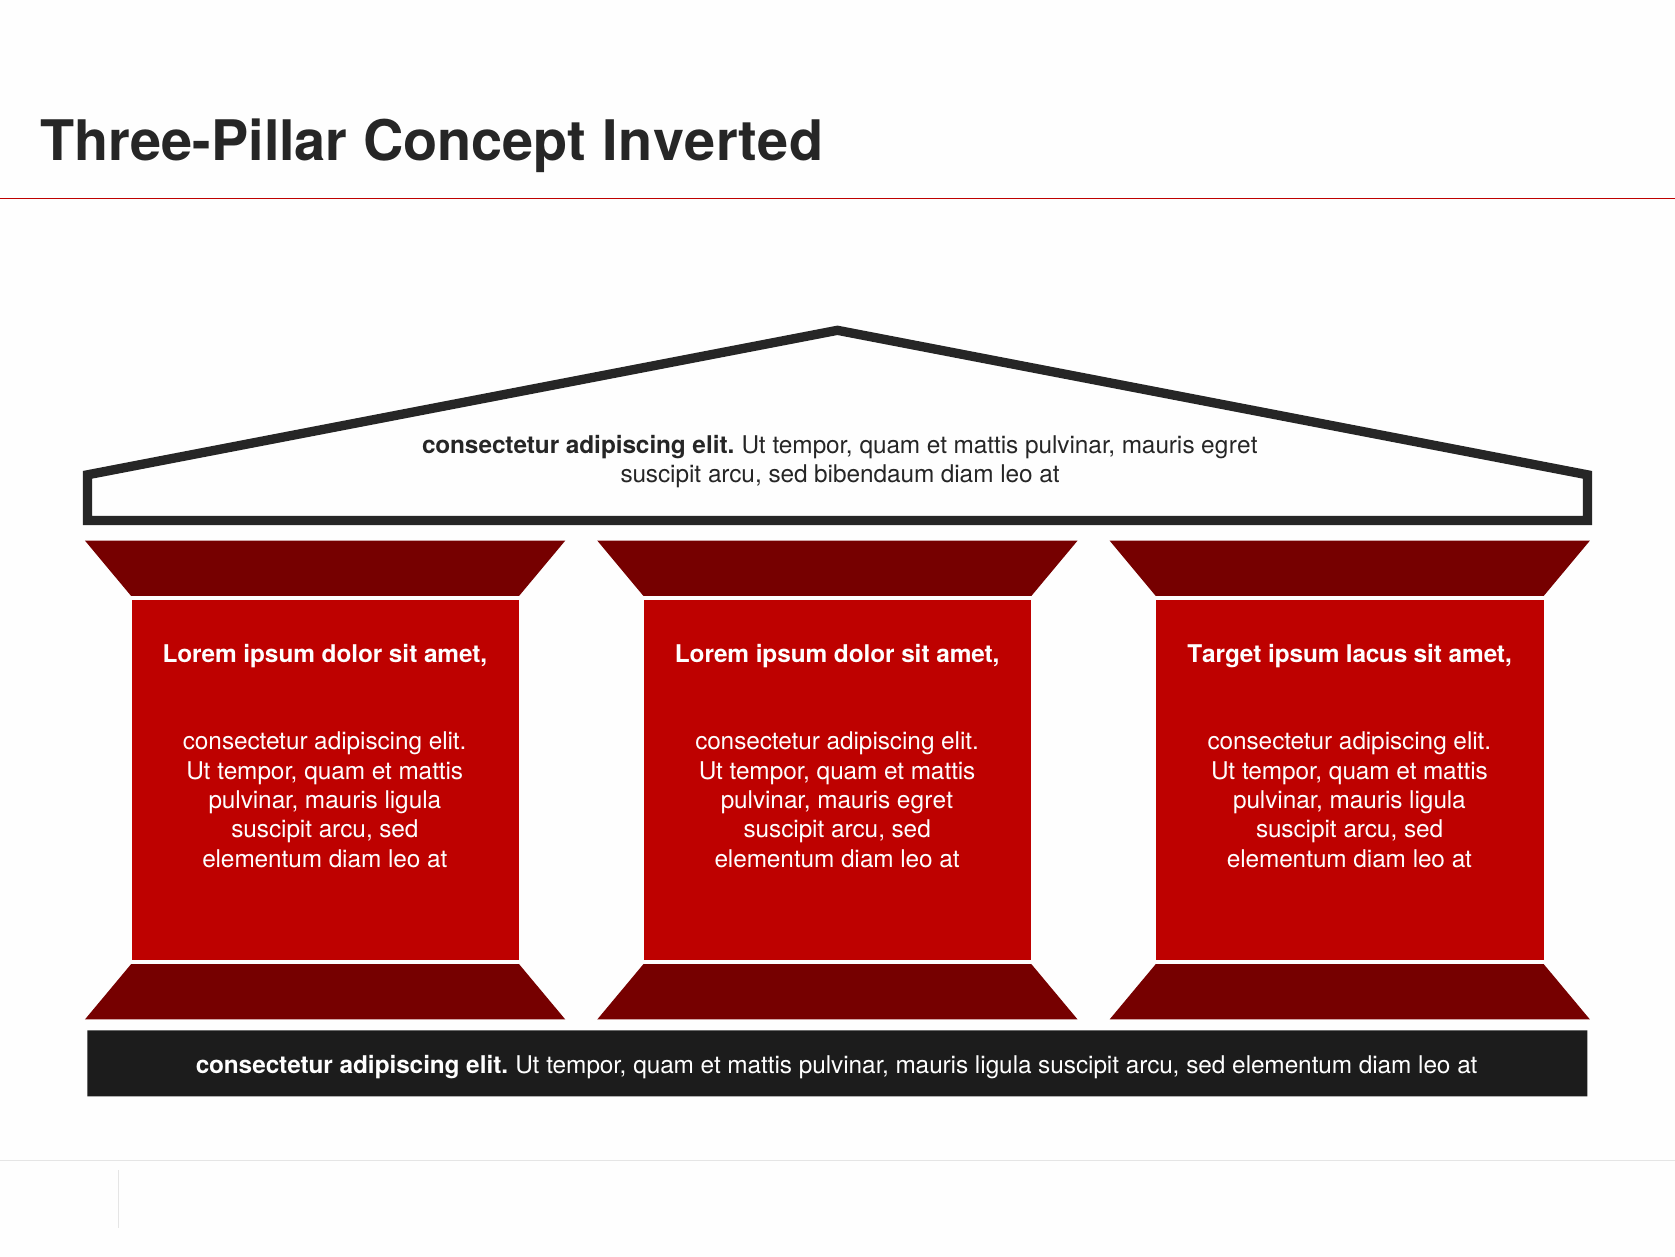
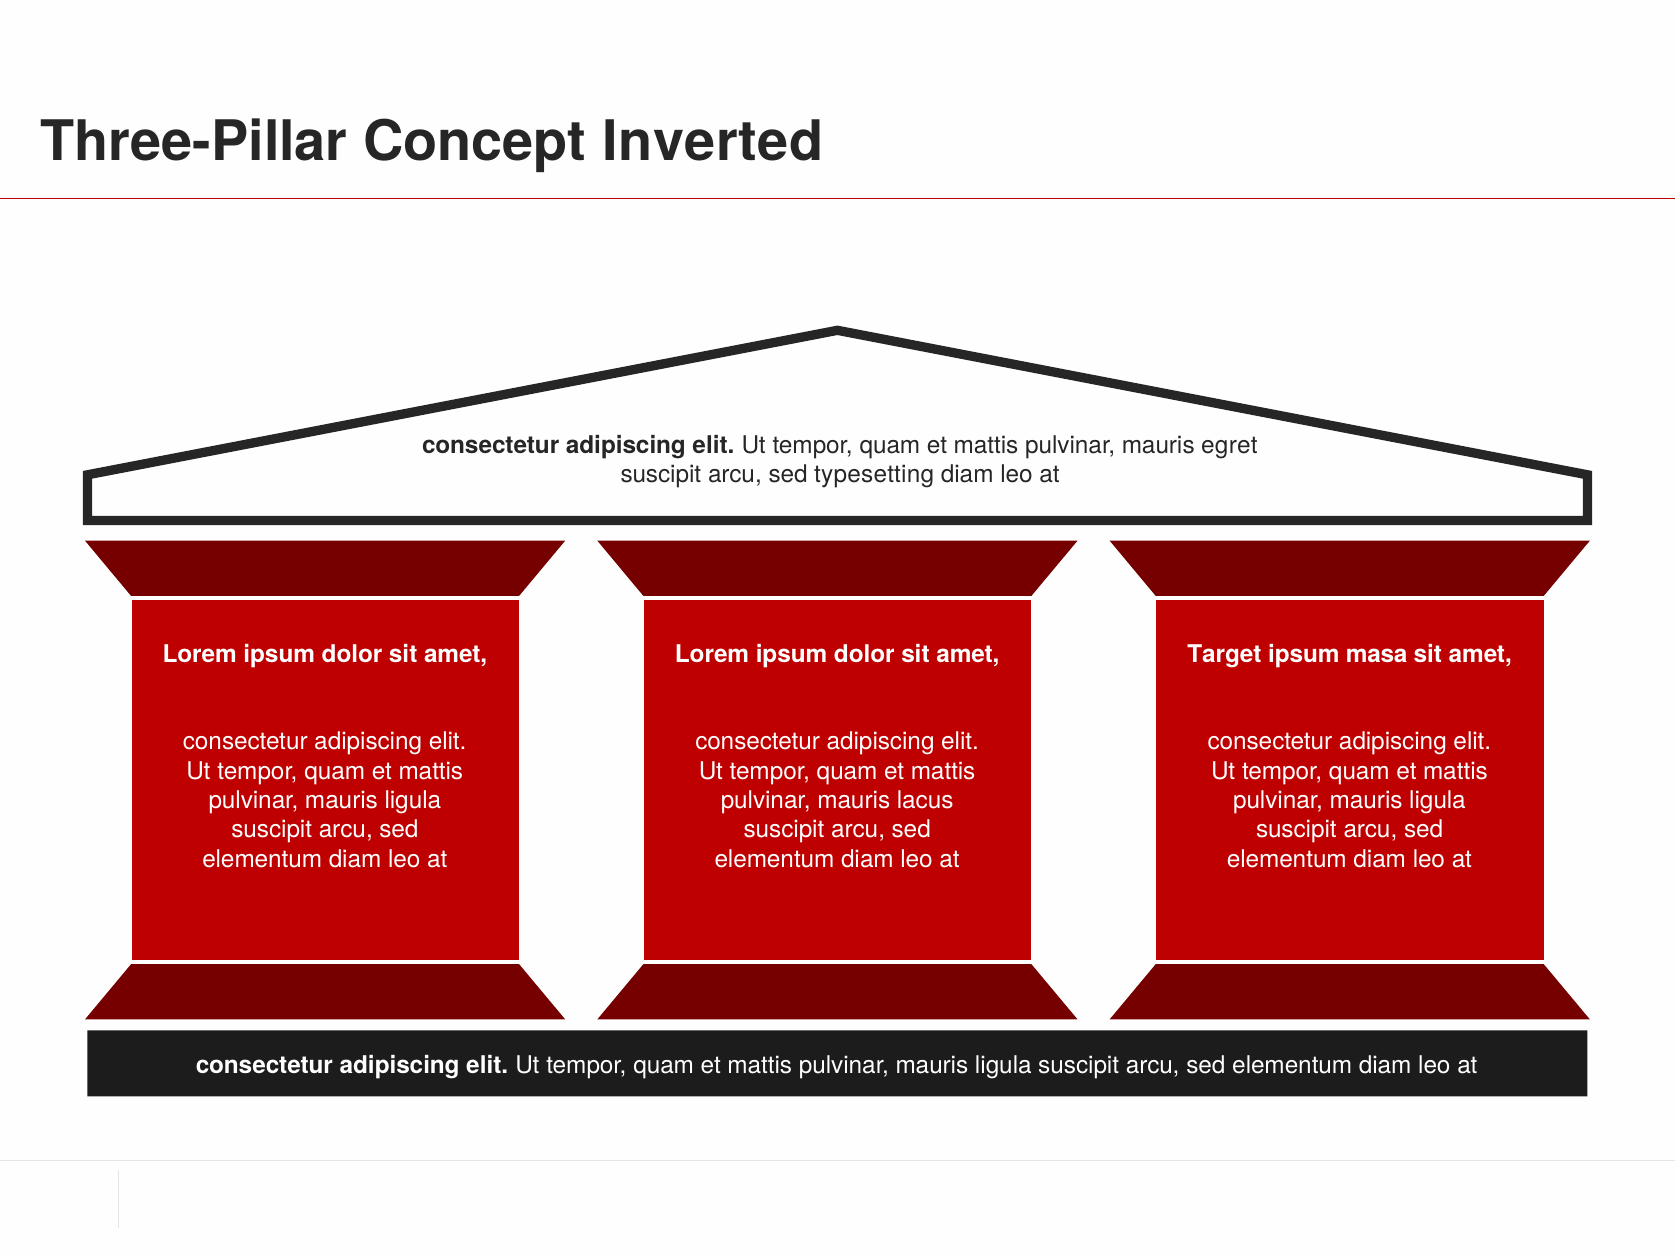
bibendaum: bibendaum -> typesetting (874, 474)
lacus: lacus -> masa (1377, 654)
egret: egret -> lacus (925, 800)
